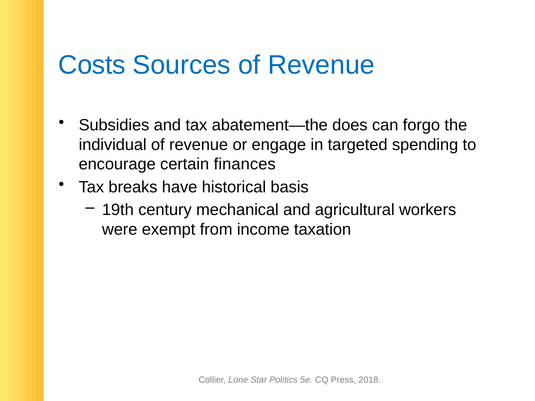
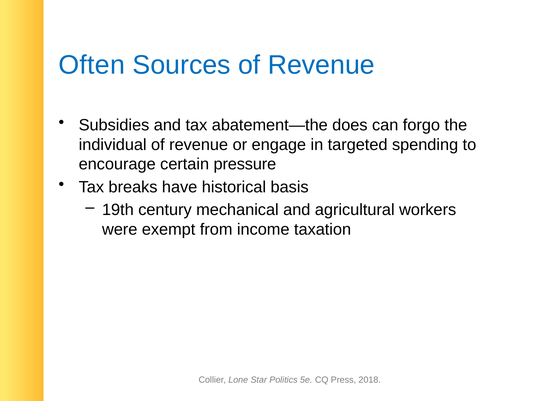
Costs: Costs -> Often (92, 65)
finances: finances -> pressure (245, 164)
